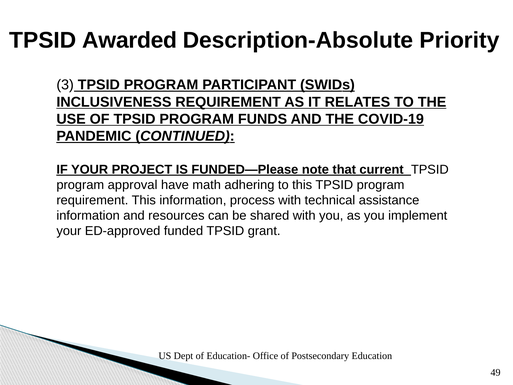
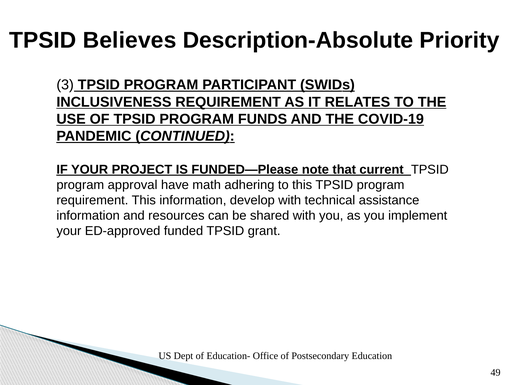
Awarded: Awarded -> Believes (130, 40)
process: process -> develop (252, 200)
